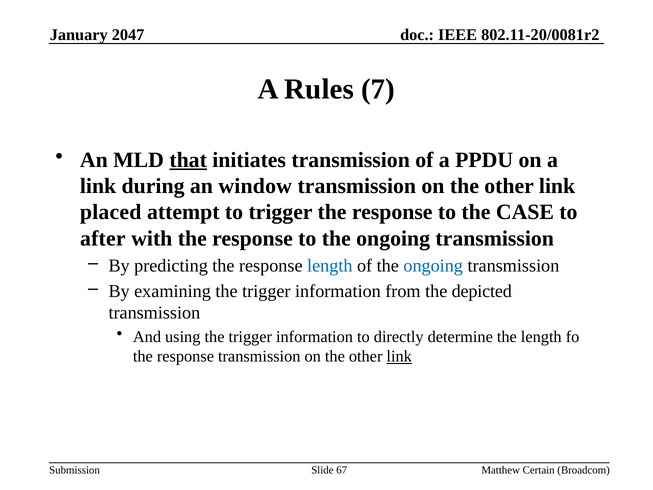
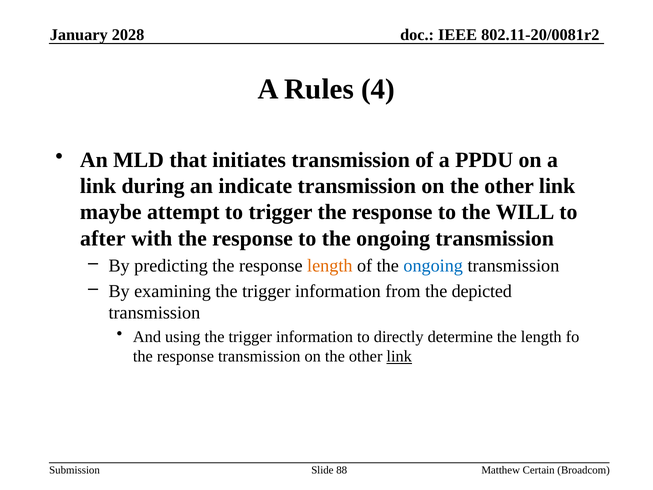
2047: 2047 -> 2028 (128, 35)
7: 7 -> 4 (378, 89)
that underline: present -> none (188, 160)
window: window -> indicate (255, 186)
placed: placed -> maybe (111, 212)
CASE: CASE -> WILL (525, 212)
length colour: blue -> orange (330, 266)
67: 67 -> 88 (342, 470)
